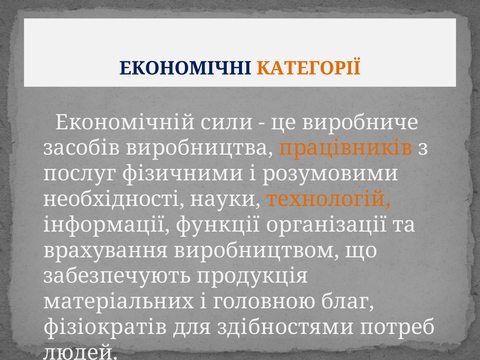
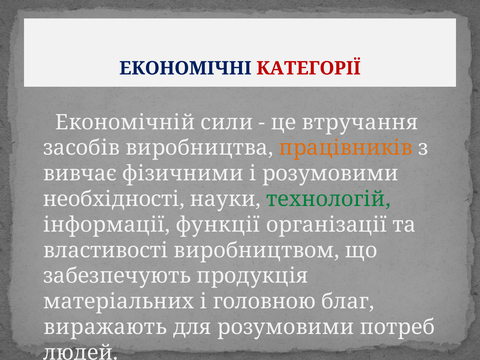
КАТЕГОРІЇ colour: orange -> red (309, 68)
виробниче: виробниче -> втручання (360, 122)
послуг: послуг -> вивчає (80, 174)
технологій colour: orange -> green (328, 199)
врахування: врахування -> властивості (106, 250)
фізіократів: фізіократів -> виражають (105, 327)
для здібностями: здібностями -> розумовими (286, 327)
